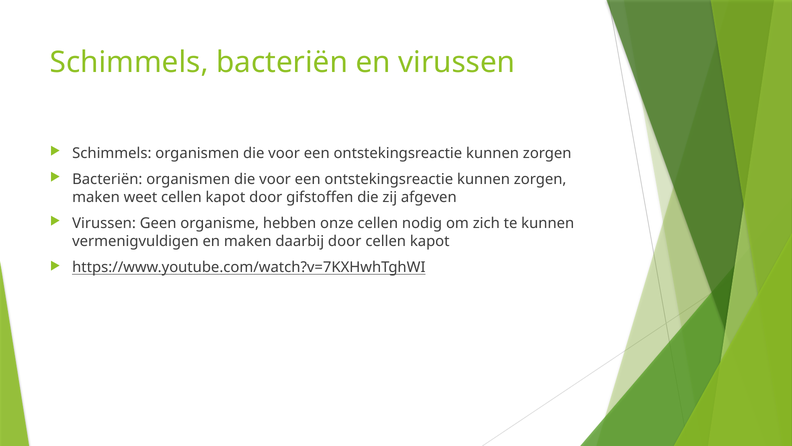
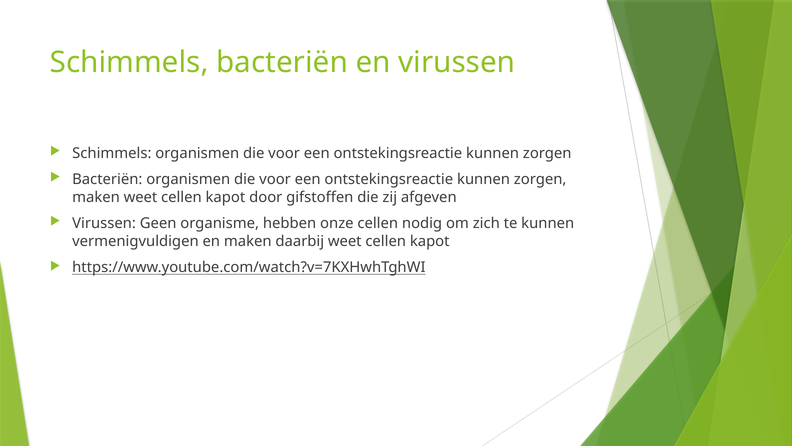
daarbij door: door -> weet (345, 241)
